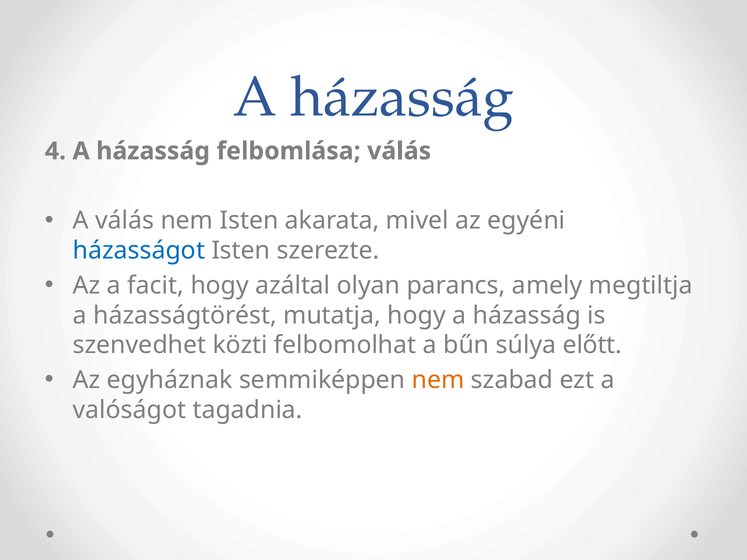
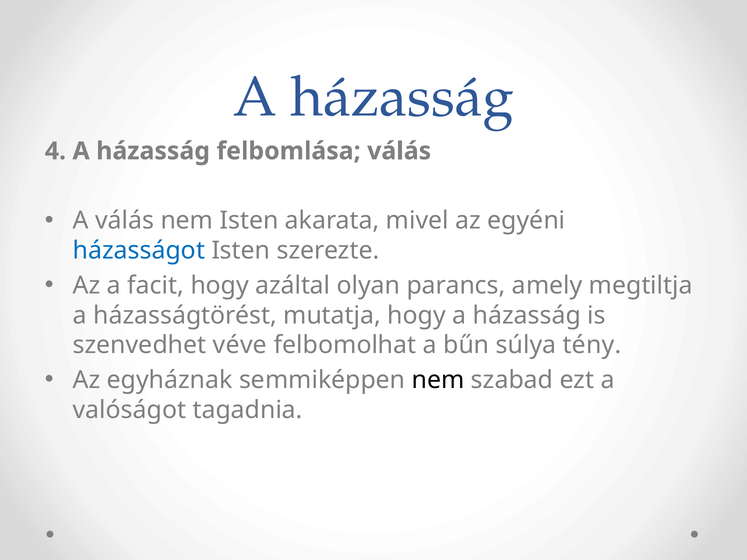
közti: közti -> véve (240, 345)
előtt: előtt -> tény (592, 345)
nem colour: orange -> black (438, 380)
